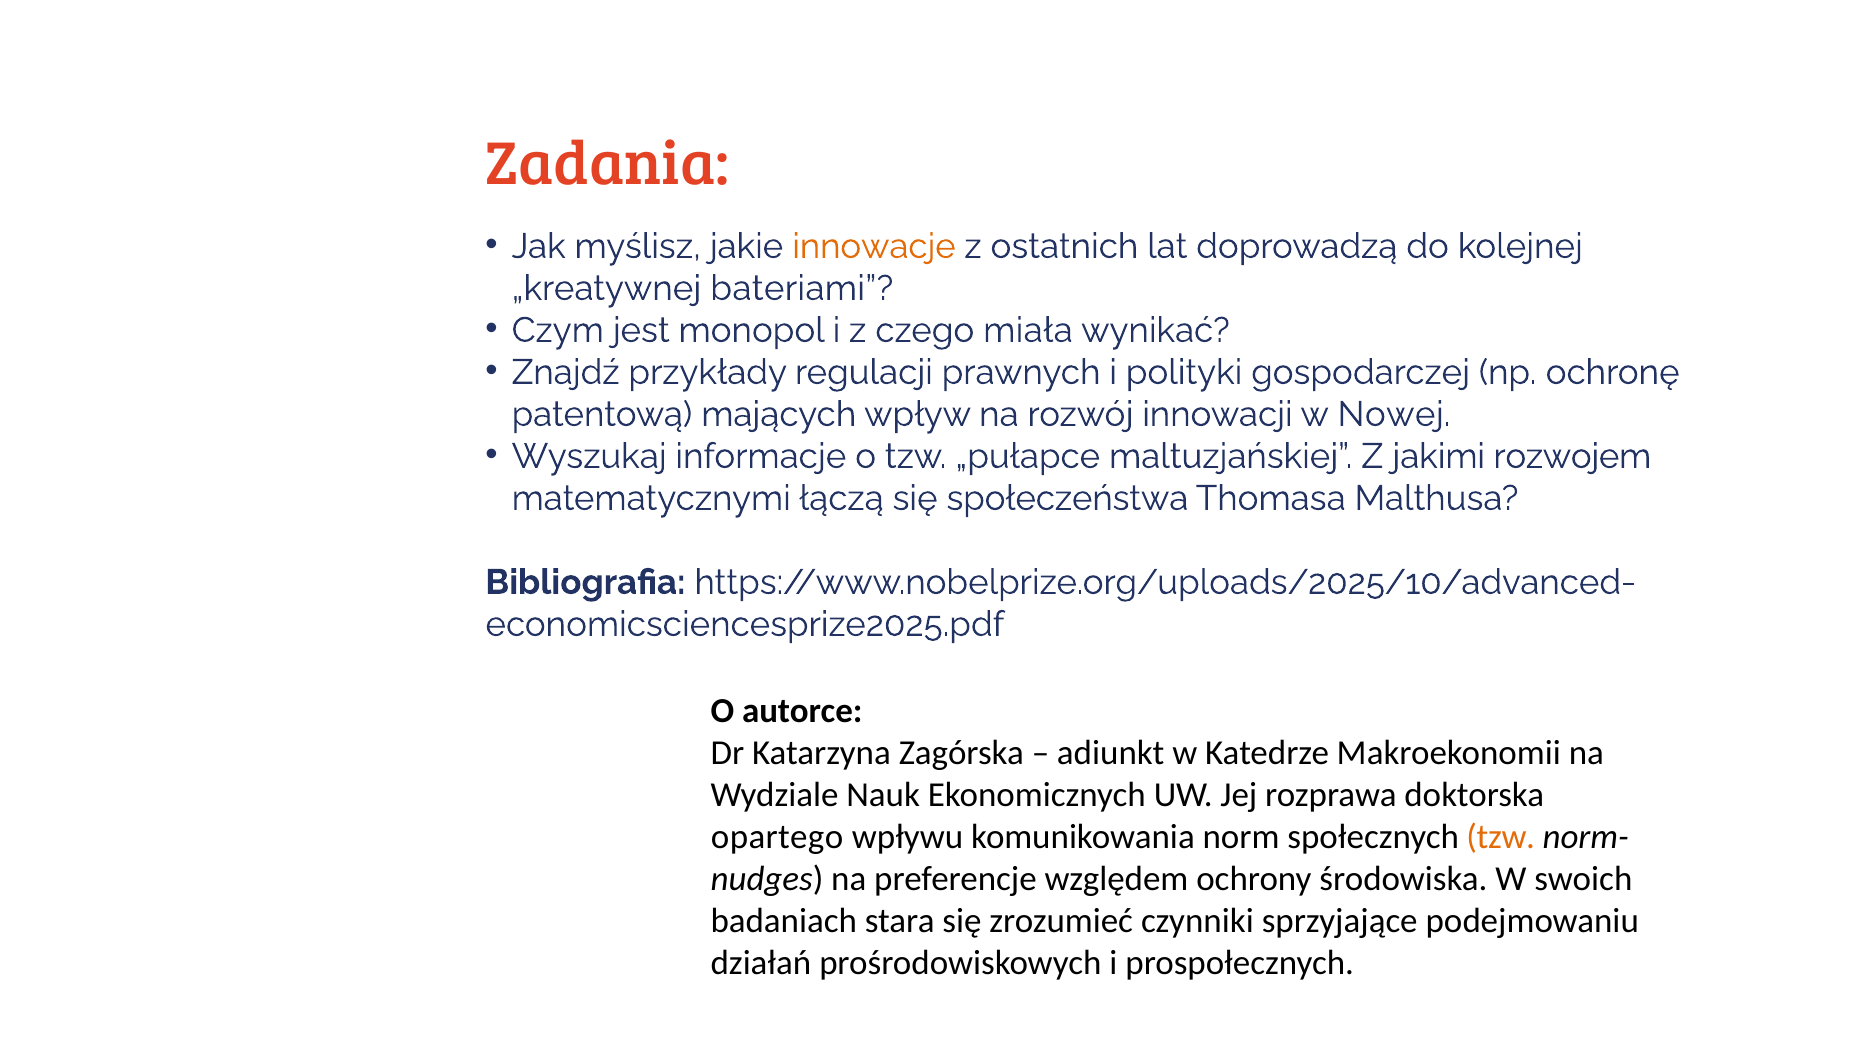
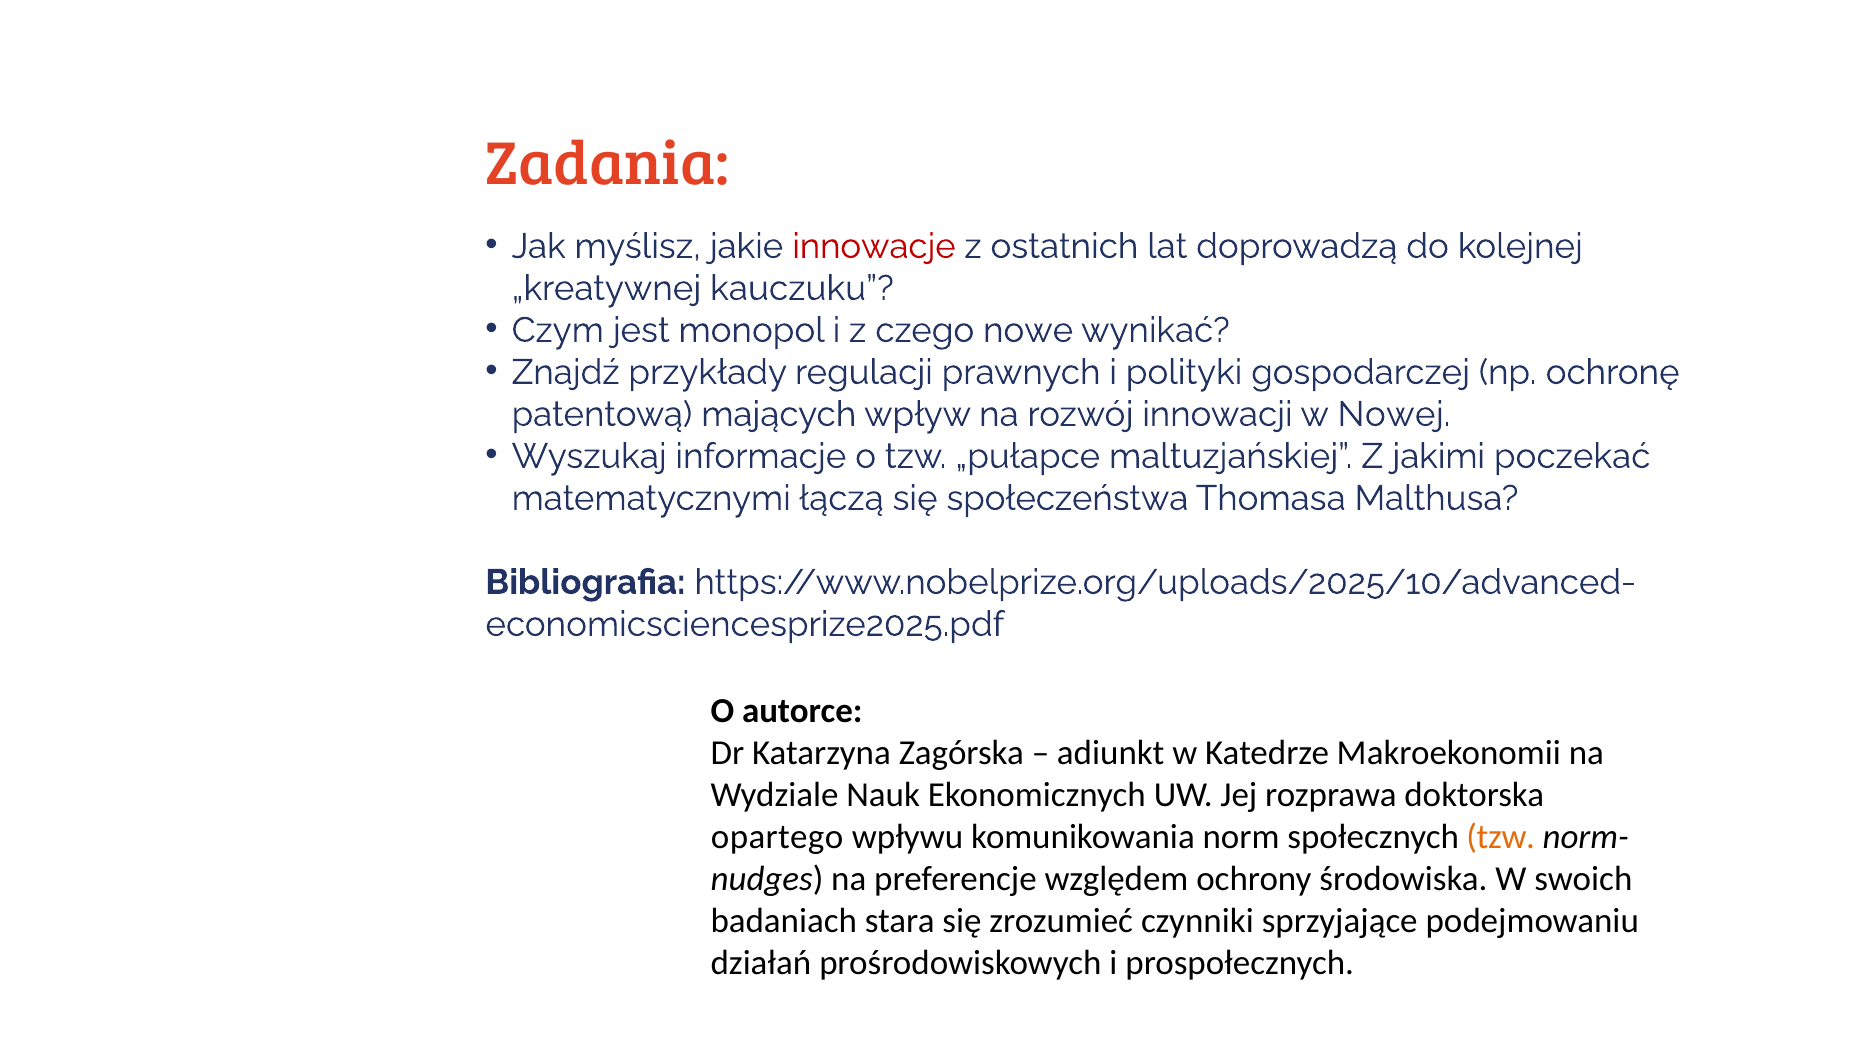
innowacje colour: orange -> red (874, 246)
bateriami: bateriami -> kauczuku (802, 288)
miała: miała -> nowe (1028, 330)
rozwojem: rozwojem -> poczekać (1572, 456)
